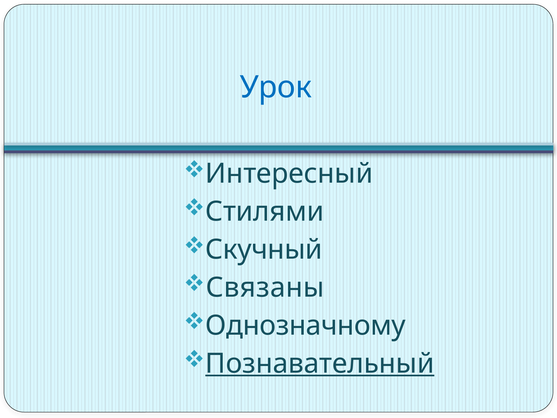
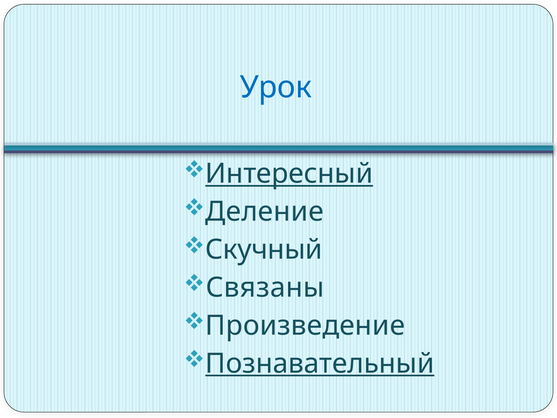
Интересный underline: none -> present (289, 174)
Стилями: Стилями -> Деление (264, 212)
Однозначному: Однозначному -> Произведение (305, 325)
